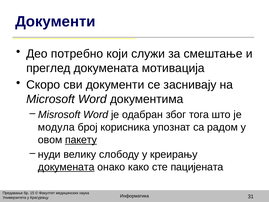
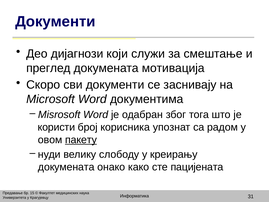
потребно: потребно -> дијагнози (77, 54)
модула: модула -> користи (56, 127)
докумената underline: present -> none (66, 167)
